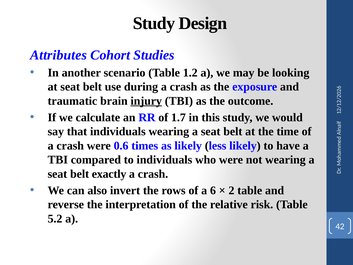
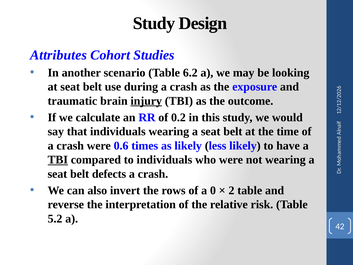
1.2: 1.2 -> 6.2 (190, 73)
1.7: 1.7 -> 0.2 (178, 117)
TBI underline: none -> present (58, 160)
exactly: exactly -> defects (109, 174)
a 6: 6 -> 0 (213, 190)
